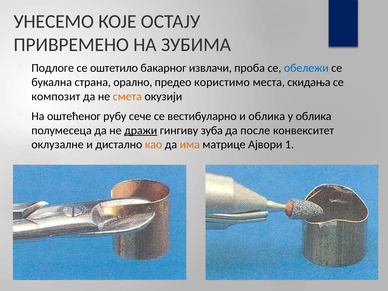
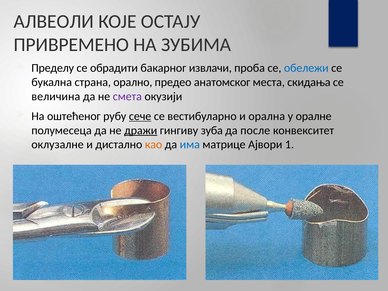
УНЕСЕМО: УНЕСЕМО -> АЛВЕОЛИ (54, 21)
Подлоге: Подлоге -> Пределу (53, 68)
оштетило: оштетило -> обрадити (114, 68)
користимо: користимо -> анатомског (222, 82)
композит: композит -> величина (56, 97)
смета colour: orange -> purple (127, 97)
сече underline: none -> present (140, 116)
и облика: облика -> орална (267, 116)
у облика: облика -> оралне (314, 116)
има colour: orange -> blue (190, 145)
